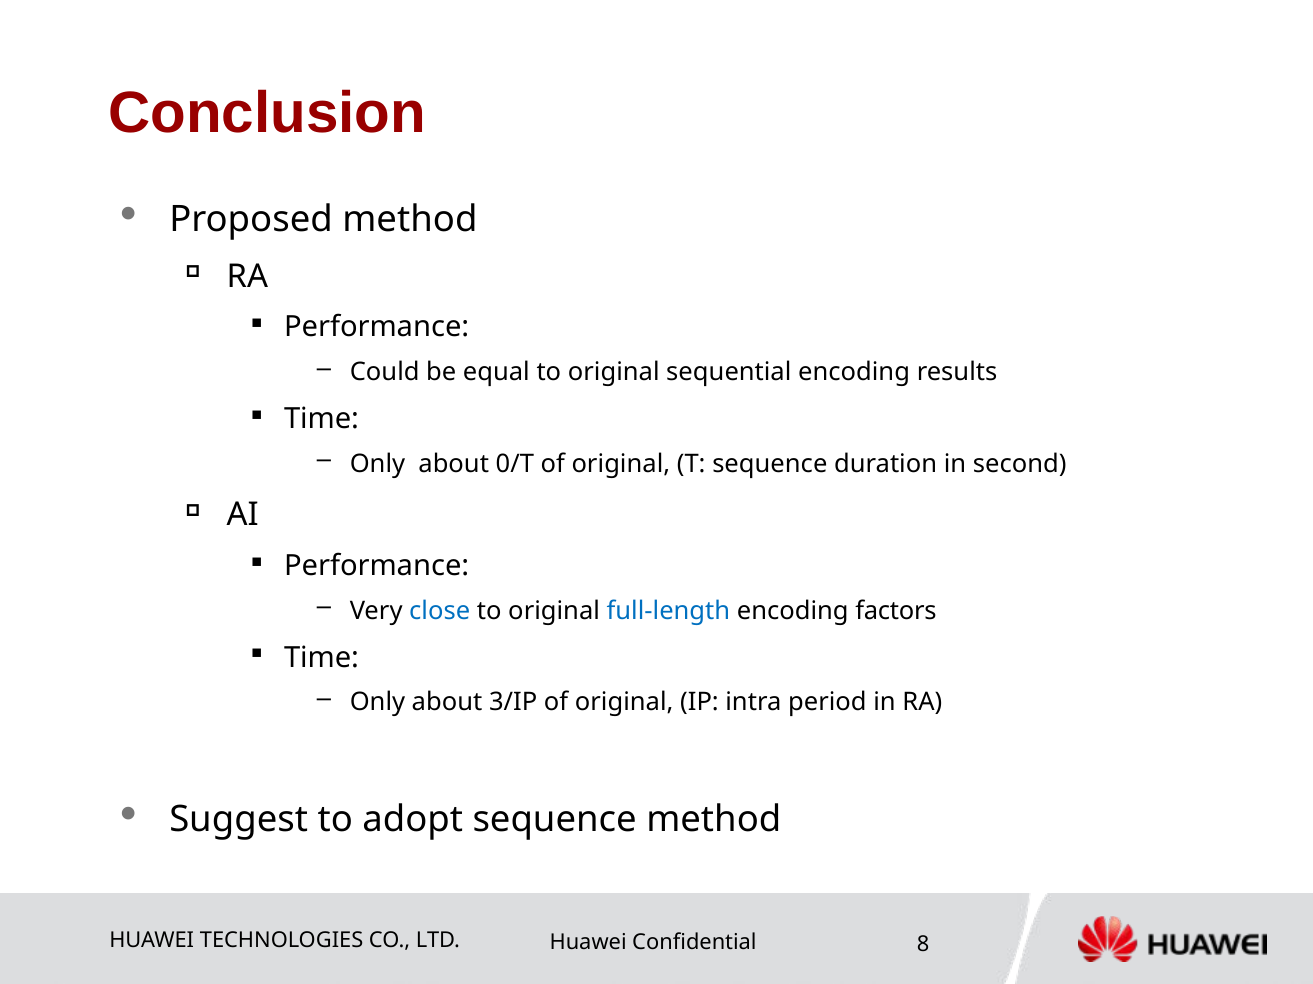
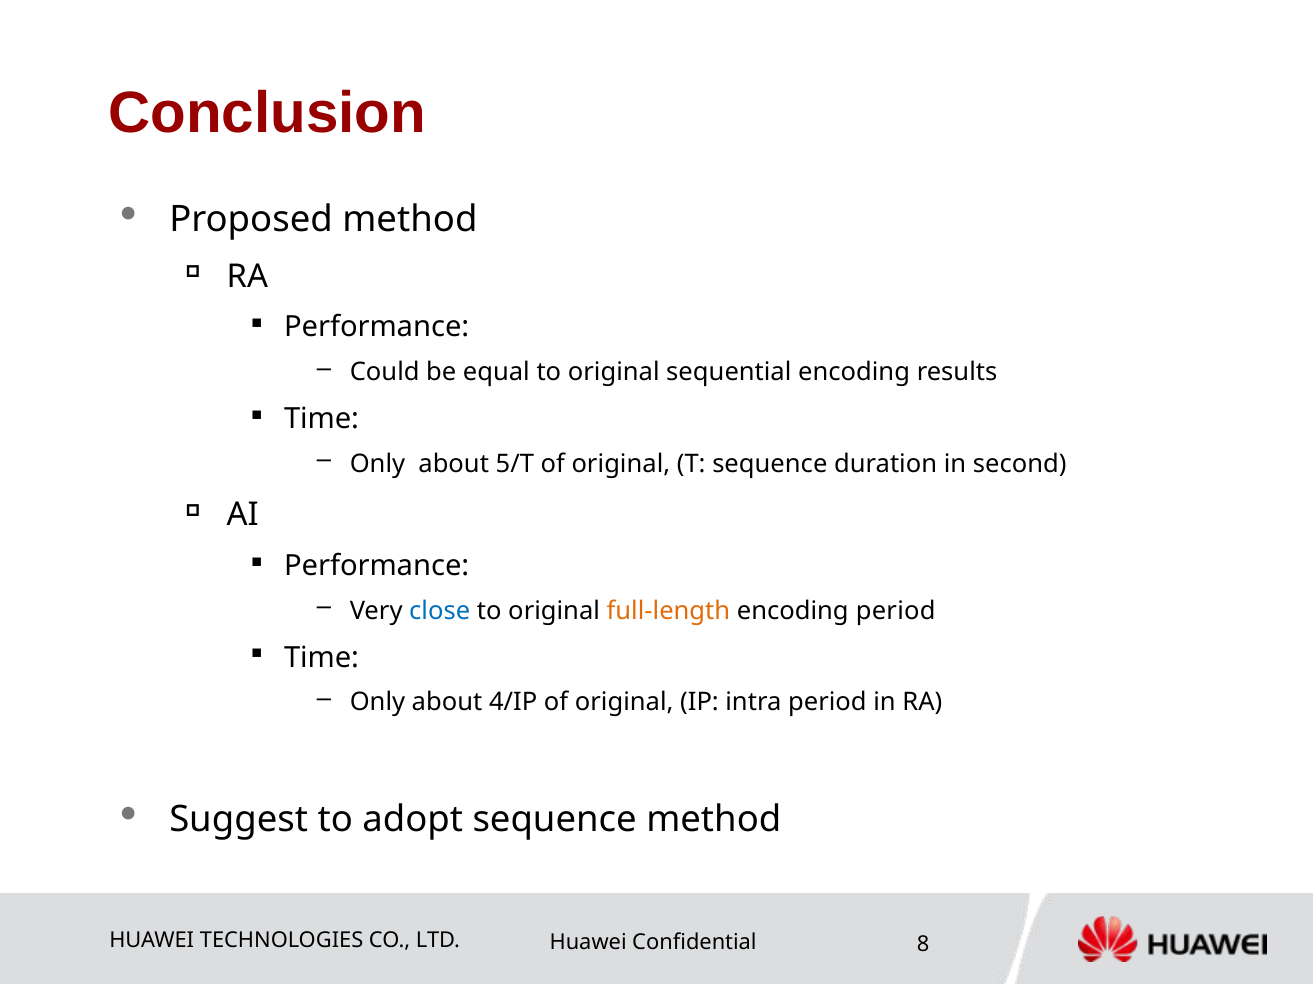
0/T: 0/T -> 5/T (515, 464)
full-length colour: blue -> orange (668, 611)
encoding factors: factors -> period (896, 611)
3/IP: 3/IP -> 4/IP (513, 703)
